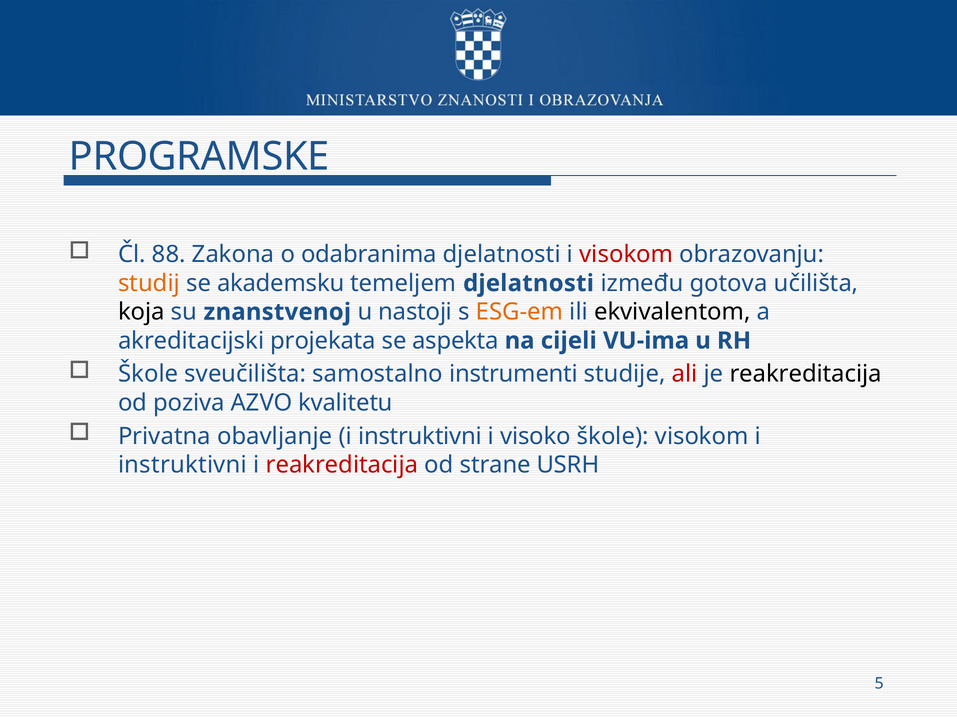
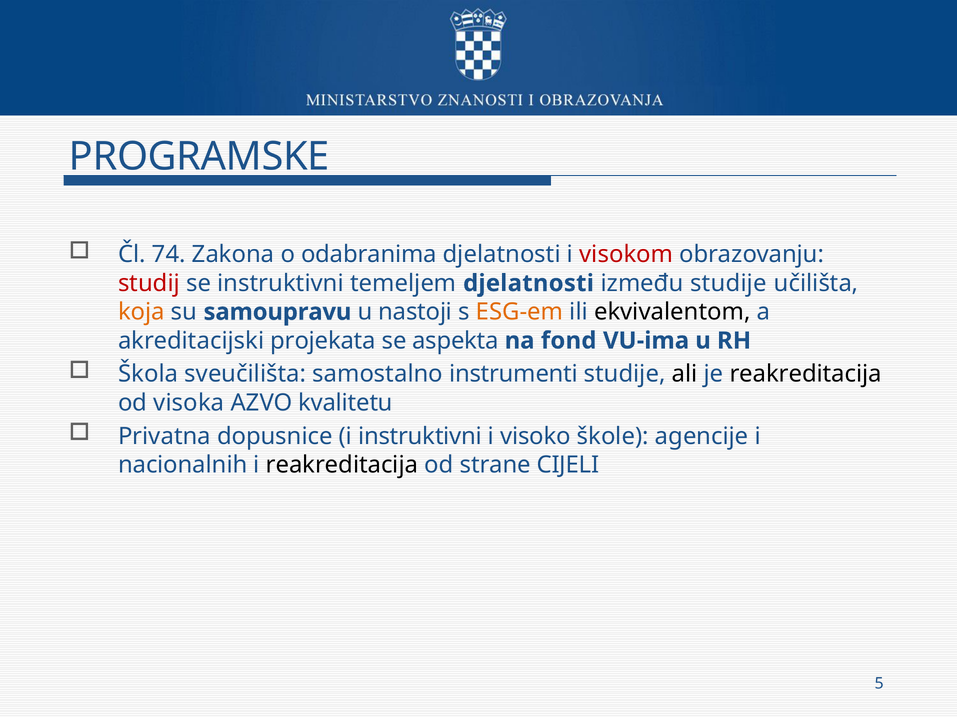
88: 88 -> 74 (169, 255)
studij colour: orange -> red (149, 284)
se akademsku: akademsku -> instruktivni (281, 284)
između gotova: gotova -> studije (728, 284)
koja colour: black -> orange (141, 312)
znanstvenoj: znanstvenoj -> samoupravu (278, 312)
cijeli: cijeli -> fond (569, 341)
Škole: Škole -> Škola (148, 374)
ali colour: red -> black (685, 374)
poziva: poziva -> visoka (189, 403)
obavljanje: obavljanje -> dopusnice (275, 437)
škole visokom: visokom -> agencije (702, 437)
instruktivni: instruktivni -> nacionalnih (183, 465)
reakreditacija colour: red -> black (342, 465)
USRH: USRH -> CIJELI (568, 465)
